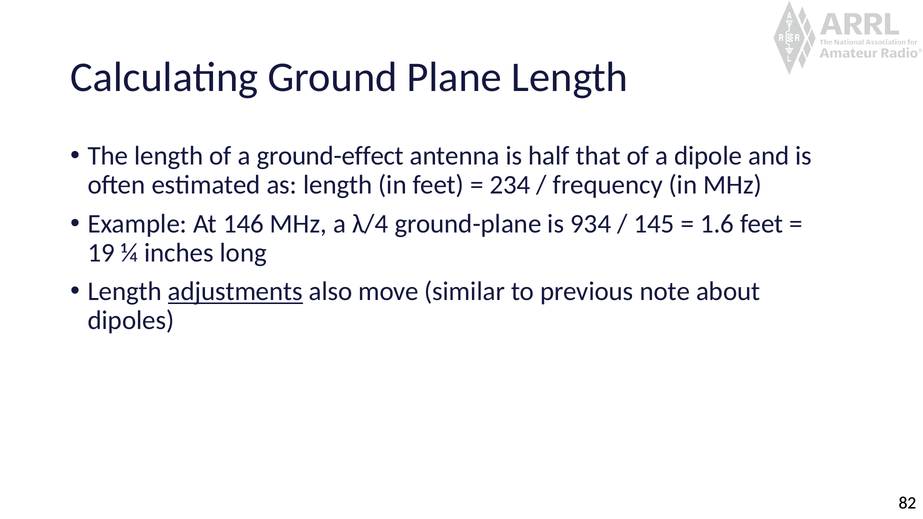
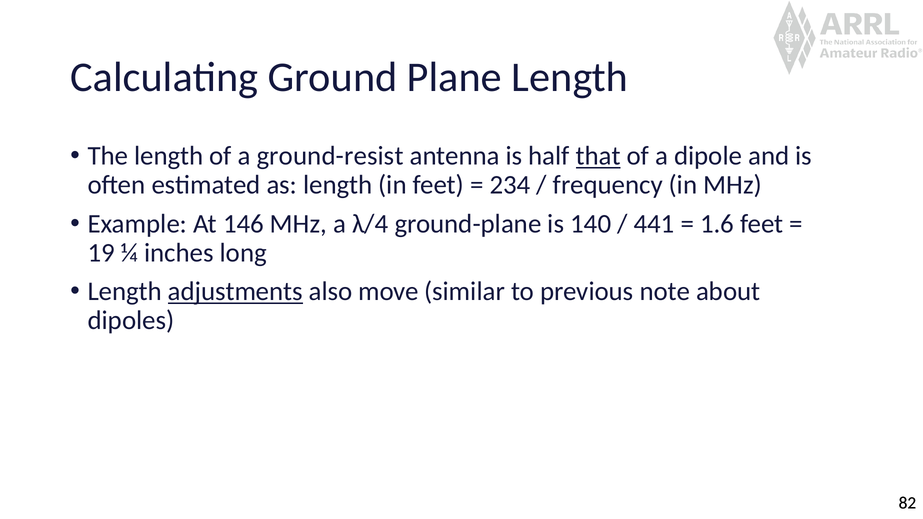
ground-effect: ground-effect -> ground-resist (330, 156)
that underline: none -> present (598, 156)
934: 934 -> 140 (591, 224)
145: 145 -> 441 (654, 224)
